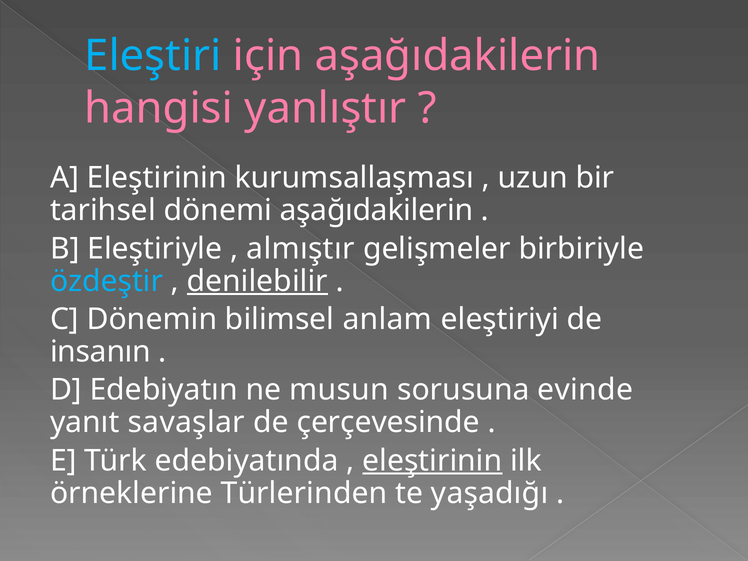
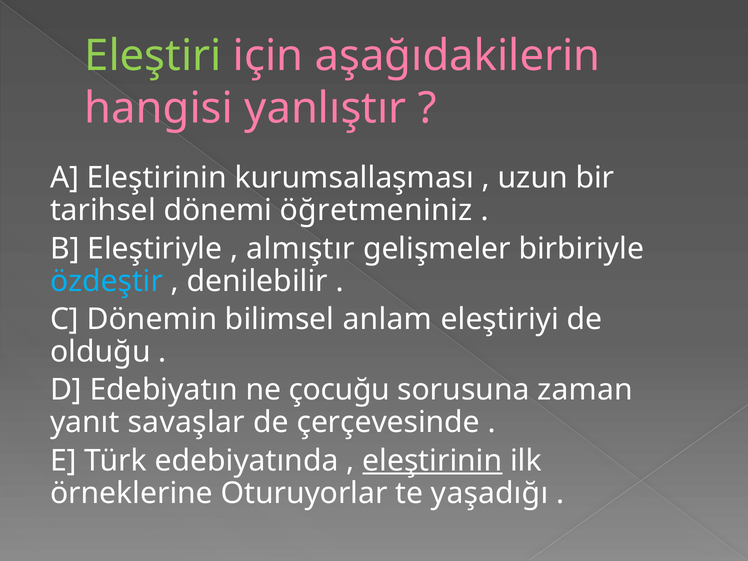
Eleştiri colour: light blue -> light green (153, 56)
dönemi aşağıdakilerin: aşağıdakilerin -> öğretmeniniz (376, 210)
denilebilir underline: present -> none (257, 281)
insanın: insanın -> olduğu (100, 352)
musun: musun -> çocuğu (339, 390)
evinde: evinde -> zaman (585, 390)
Türlerinden: Türlerinden -> Oturuyorlar (304, 493)
